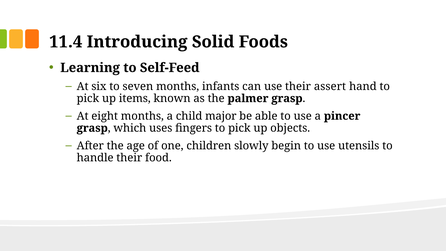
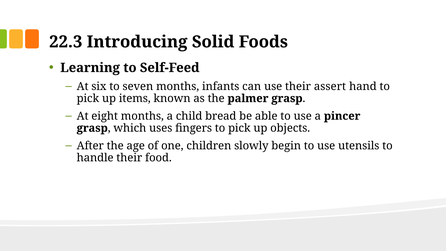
11.4: 11.4 -> 22.3 (66, 42)
major: major -> bread (221, 116)
